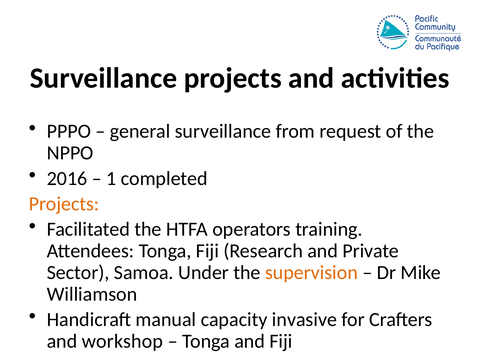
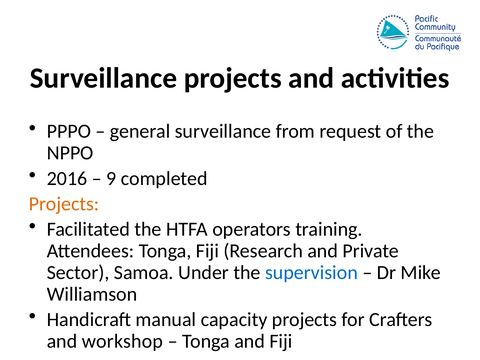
1: 1 -> 9 (111, 178)
supervision colour: orange -> blue (311, 272)
capacity invasive: invasive -> projects (305, 320)
